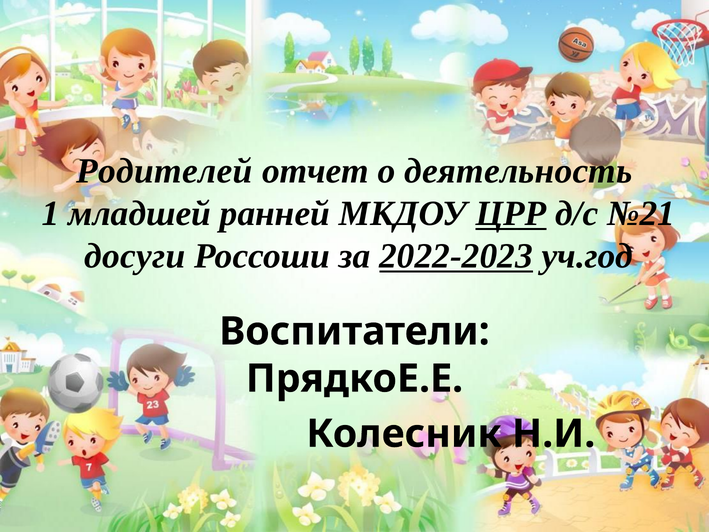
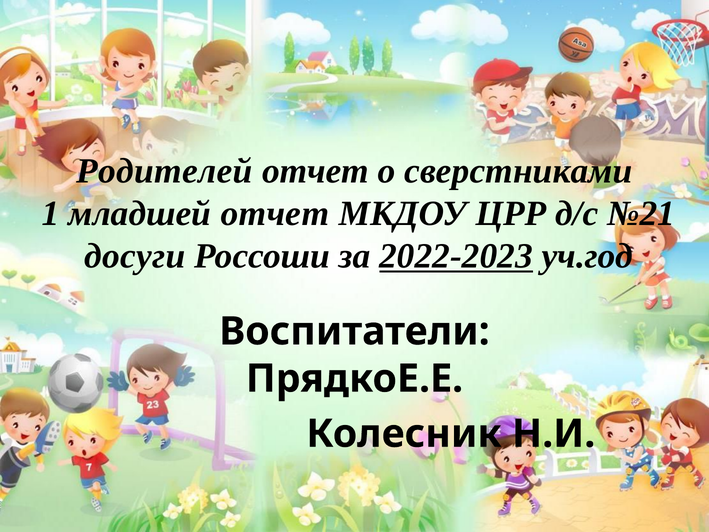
деятельность: деятельность -> сверстниками (518, 171)
младшей ранней: ранней -> отчет (275, 214)
ЦРР underline: present -> none (511, 214)
